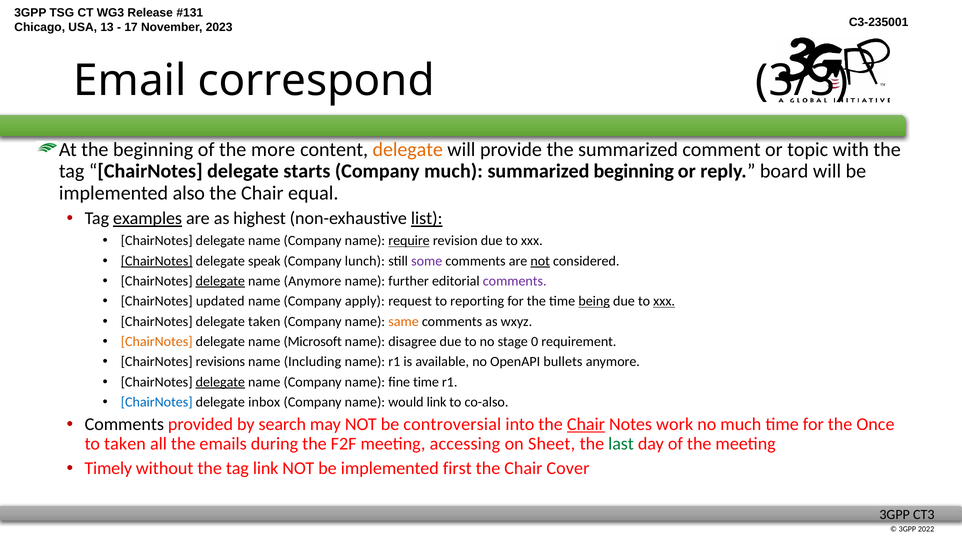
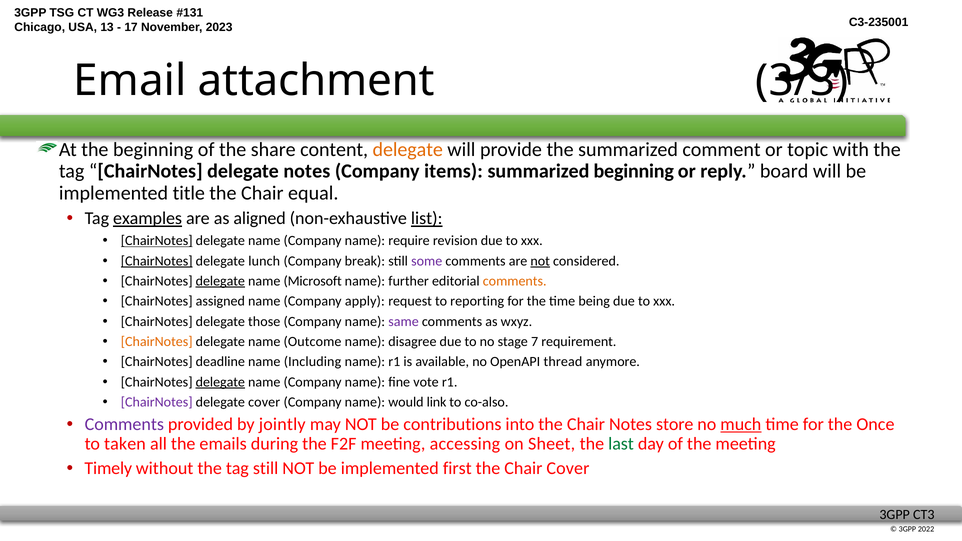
correspond: correspond -> attachment (316, 81)
more: more -> share (273, 150)
delegate starts: starts -> notes (307, 171)
Company much: much -> items (453, 171)
also: also -> title (189, 193)
highest: highest -> aligned (260, 219)
ChairNotes underline: none -> present (157, 241)
require underline: present -> none (409, 241)
speak: speak -> lunch (264, 261)
lunch: lunch -> break (365, 261)
name Anymore: Anymore -> Microsoft (313, 281)
comments colour: purple -> orange (515, 281)
updated: updated -> assigned (220, 301)
being underline: present -> none (594, 301)
xxx underline: present -> none (664, 301)
delegate taken: taken -> those (264, 322)
same colour: orange -> purple (404, 322)
Microsoft: Microsoft -> Outcome (313, 342)
0: 0 -> 7 (535, 342)
revisions: revisions -> deadline (220, 362)
bullets: bullets -> thread (563, 362)
fine time: time -> vote (426, 382)
ChairNotes colour: blue -> purple (157, 402)
delegate inbox: inbox -> cover (264, 402)
Comments colour: black -> purple (124, 425)
search: search -> jointly (282, 425)
controversial: controversial -> contributions (452, 425)
Chair underline: present -> none (586, 425)
work: work -> store (675, 425)
much underline: none -> present (741, 425)
tag link: link -> still (266, 468)
